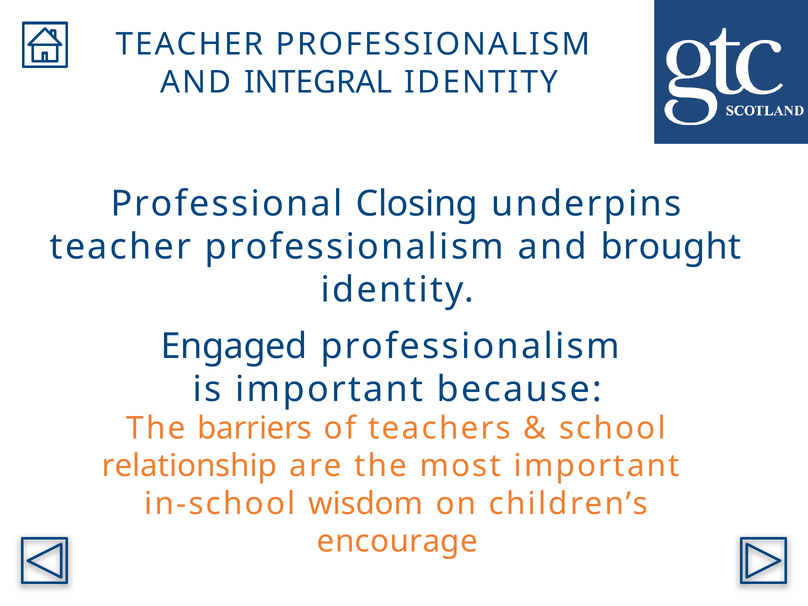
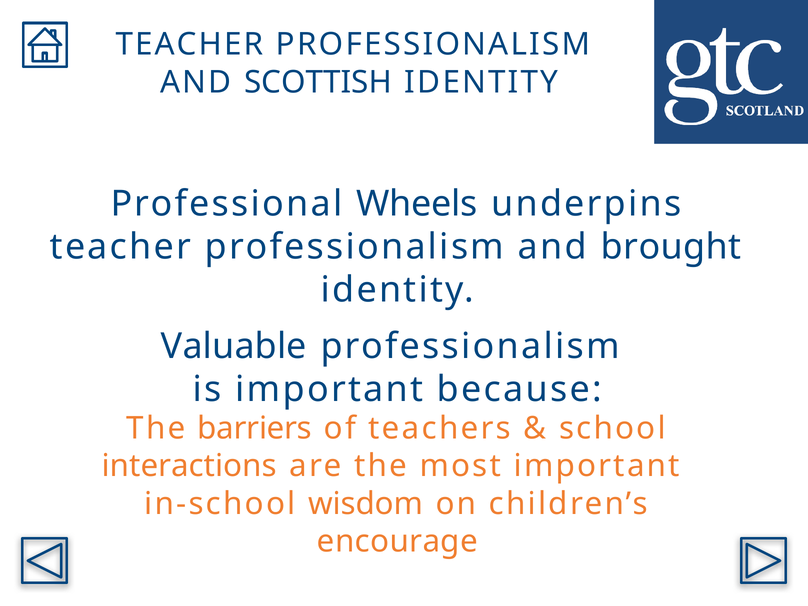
INTEGRAL: INTEGRAL -> SCOTTISH (318, 82)
Closing: Closing -> Wheels (417, 204)
Engaged: Engaged -> Valuable (234, 347)
relationship: relationship -> interactions (189, 466)
